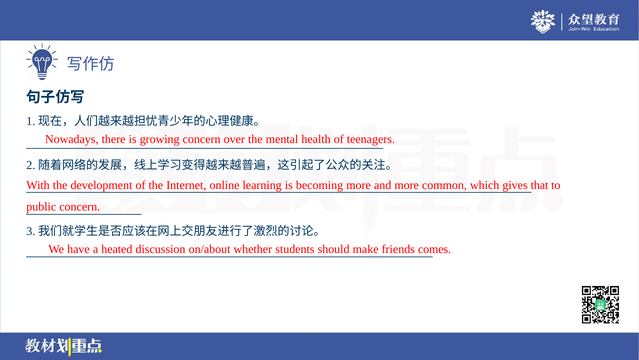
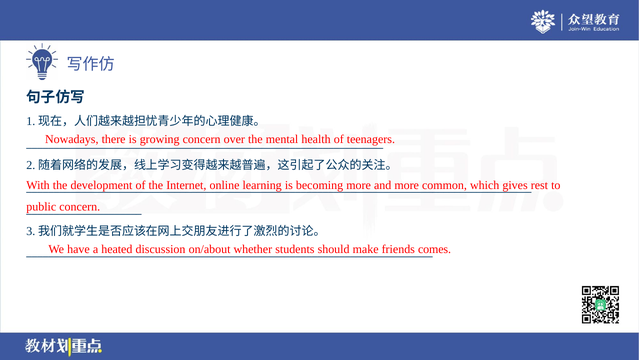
that: that -> rest (539, 185)
